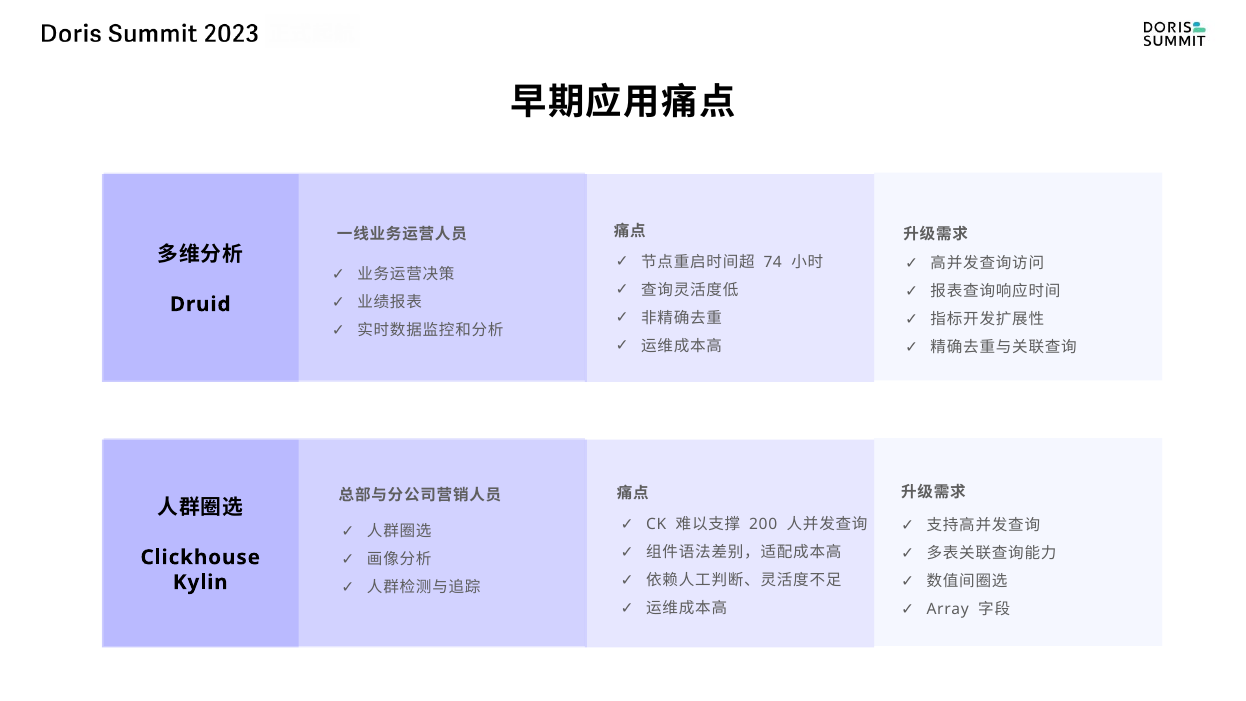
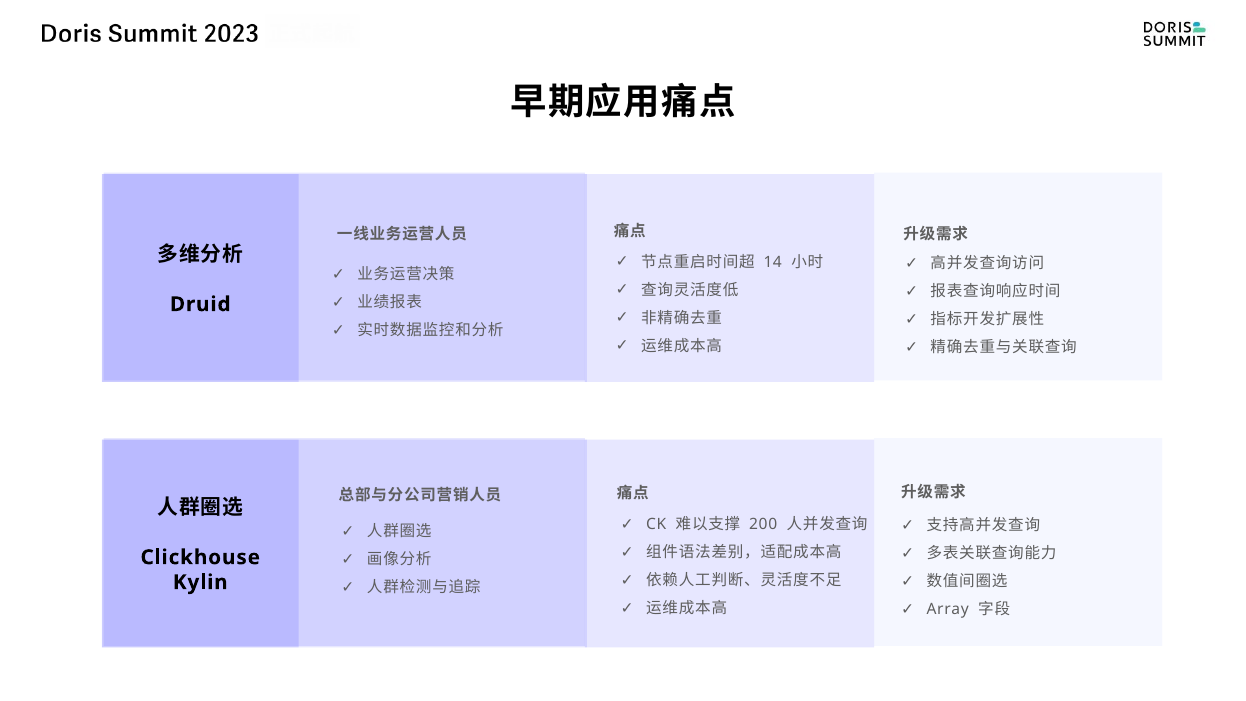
74: 74 -> 14 (773, 262)
